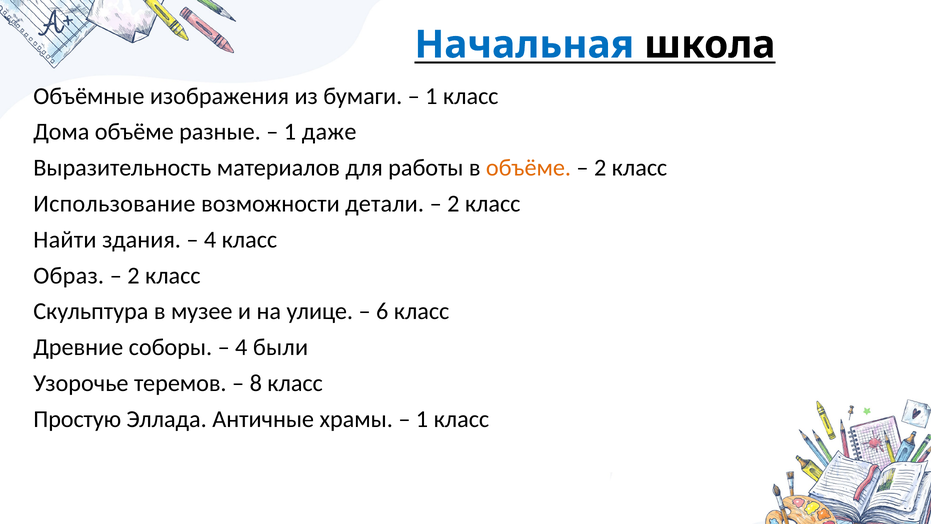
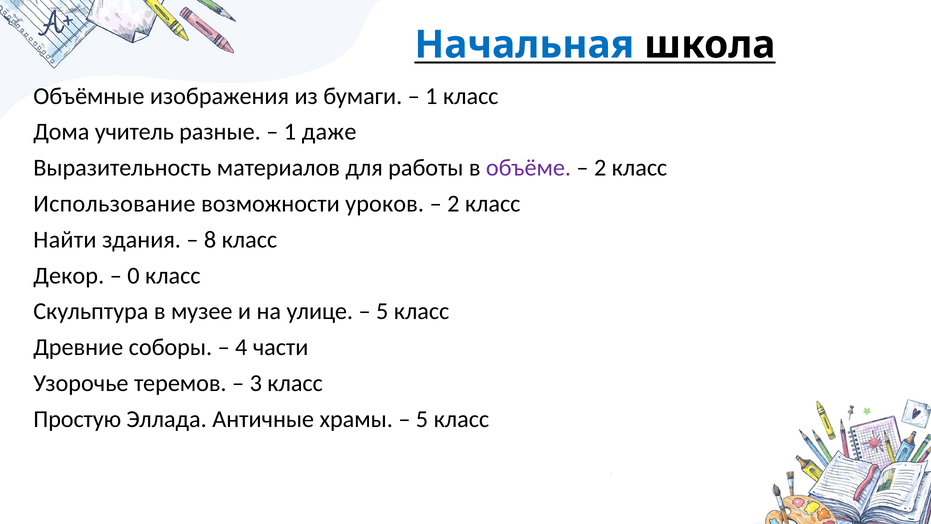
Дома объёме: объёме -> учитель (134, 132)
объёме colour: orange -> purple (529, 168)
детали: детали -> уроков (385, 204)
4: 4 -> 8 (210, 240)
Образ: Образ -> Декор (69, 275)
2: 2 -> 0 (133, 275)
6: 6 -> 5 (382, 311)
были: были -> части (281, 347)
8: 8 -> 3 (256, 383)
1: 1 -> 5 (422, 419)
